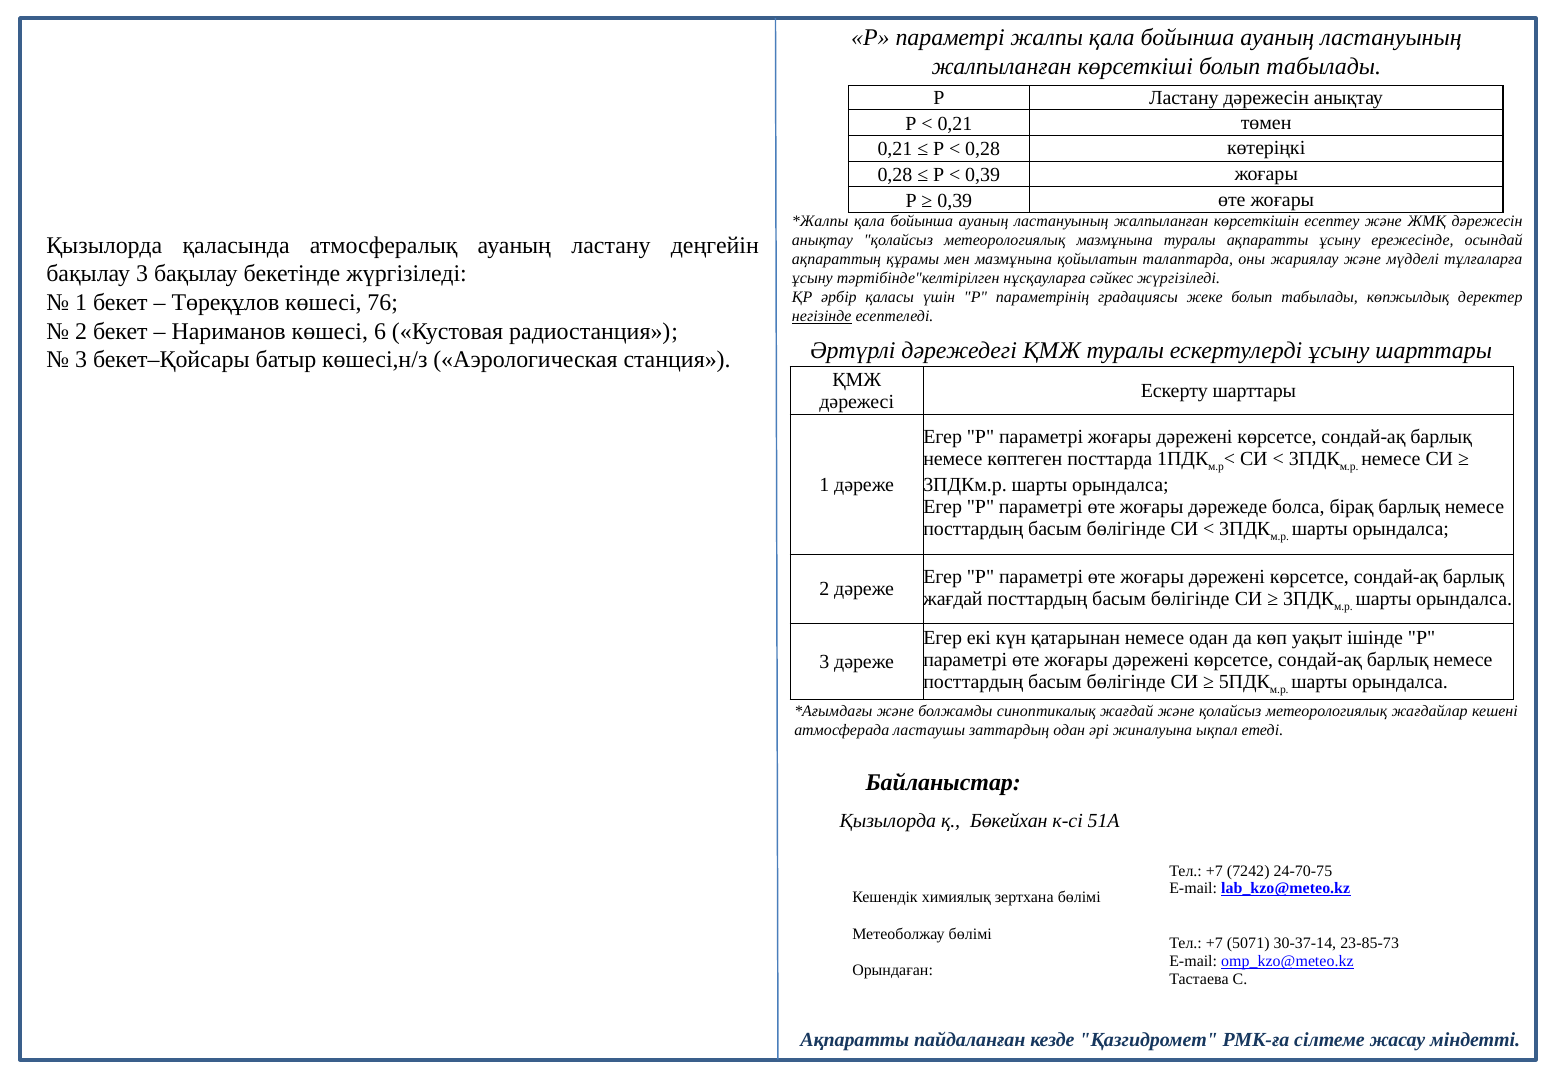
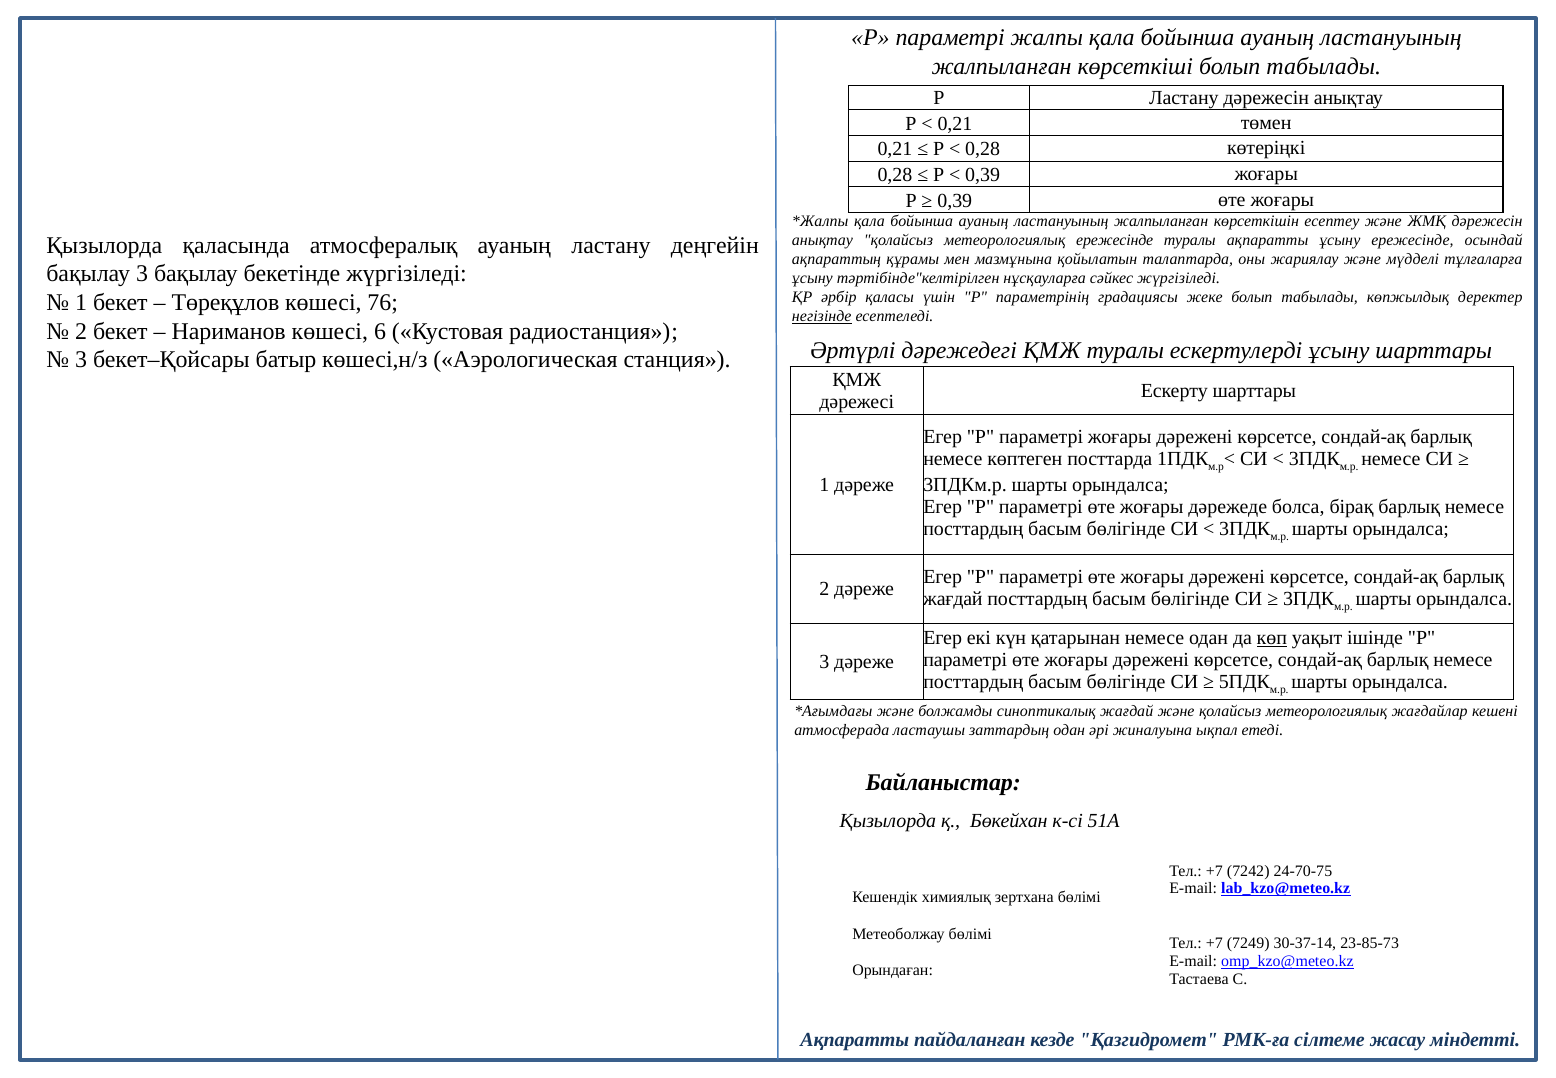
метеорологиялық мазмұнына: мазмұнына -> ережесінде (1115, 240)
көп underline: none -> present (1272, 638)
5071: 5071 -> 7249 (1248, 943)
